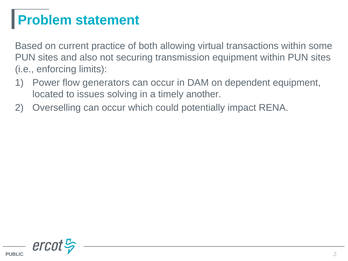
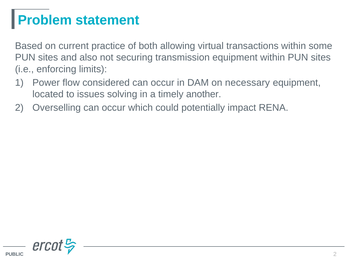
generators: generators -> considered (106, 83)
dependent: dependent -> necessary (247, 83)
